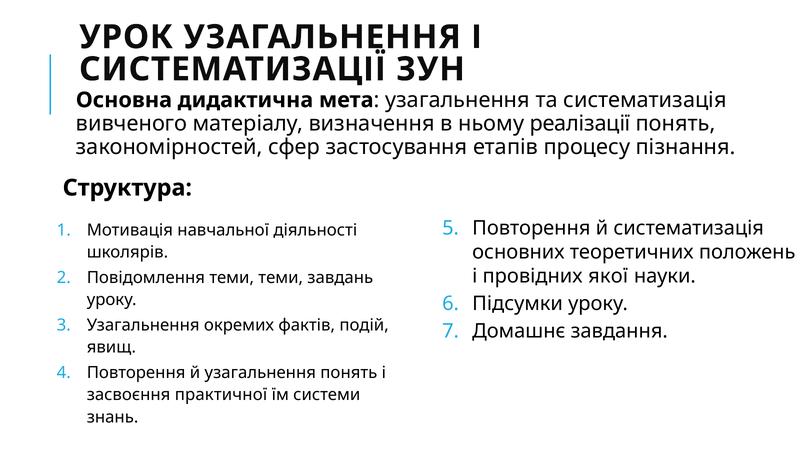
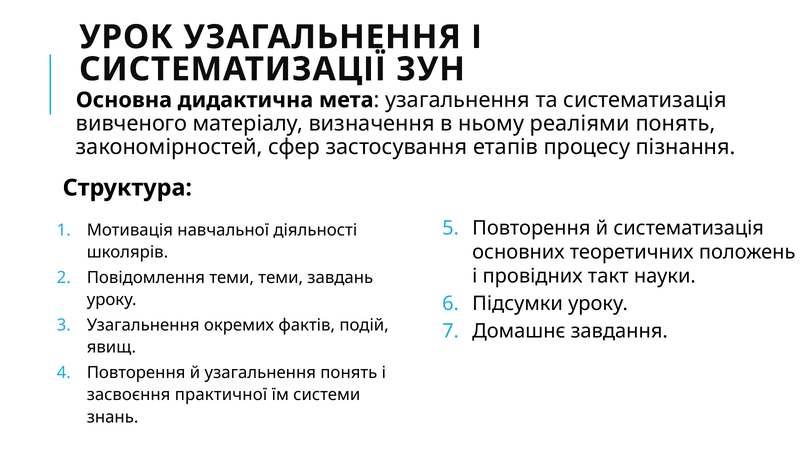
реалізації: реалізації -> реаліями (580, 124)
якої: якої -> такт (608, 276)
